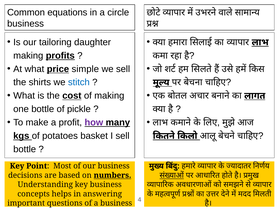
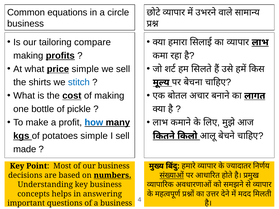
daughter: daughter -> compare (93, 42)
how colour: purple -> blue (94, 123)
potatoes basket: basket -> simple (94, 136)
bottle: bottle -> made (25, 149)
